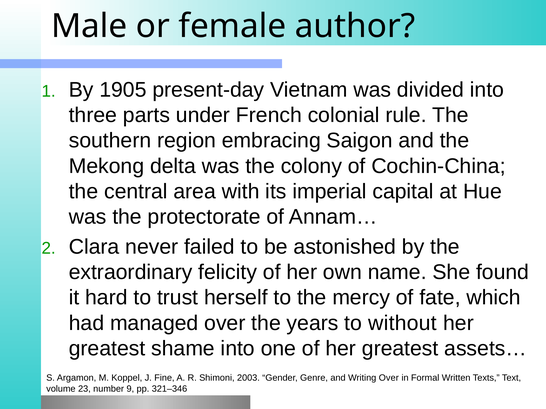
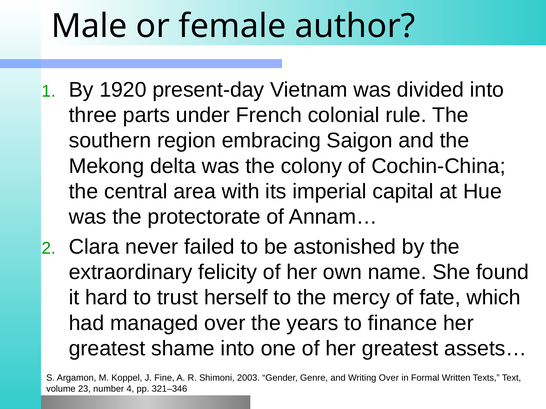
1905: 1905 -> 1920 (123, 90)
without: without -> finance (402, 323)
9: 9 -> 4 (130, 389)
